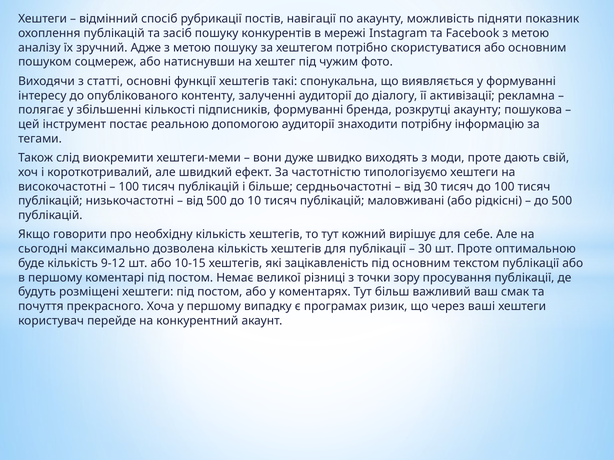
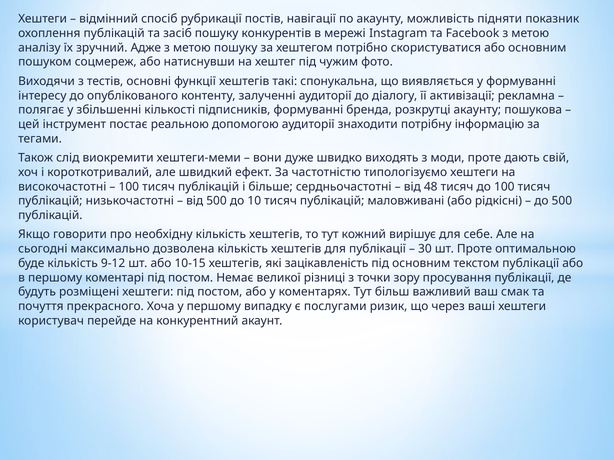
статті: статті -> тестів (105, 81)
від 30: 30 -> 48 (431, 187)
програмах: програмах -> послугами (335, 307)
